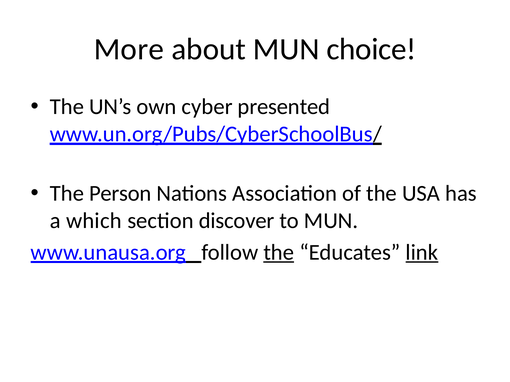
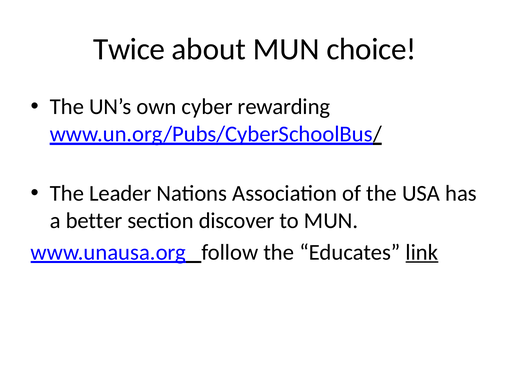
More: More -> Twice (129, 49)
presented: presented -> rewarding (284, 107)
Person: Person -> Leader (120, 194)
which: which -> better (94, 221)
the underline: present -> none (279, 253)
